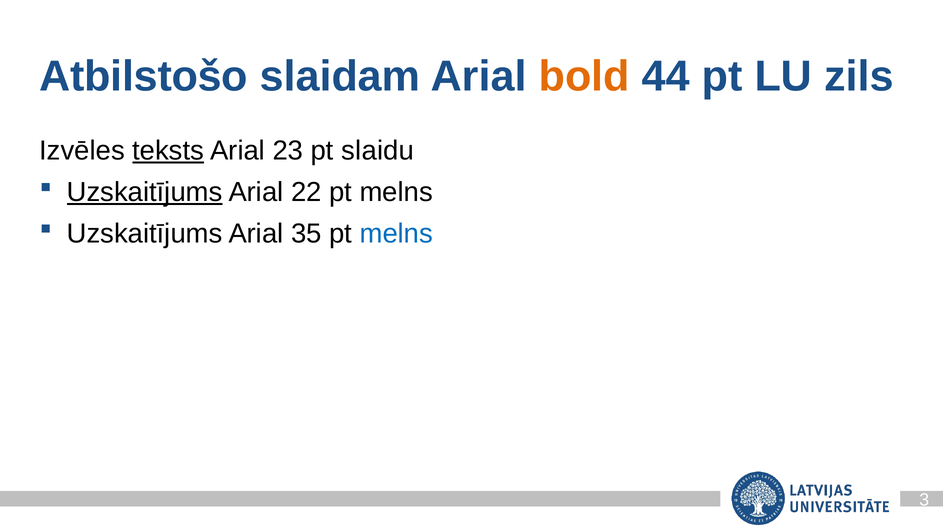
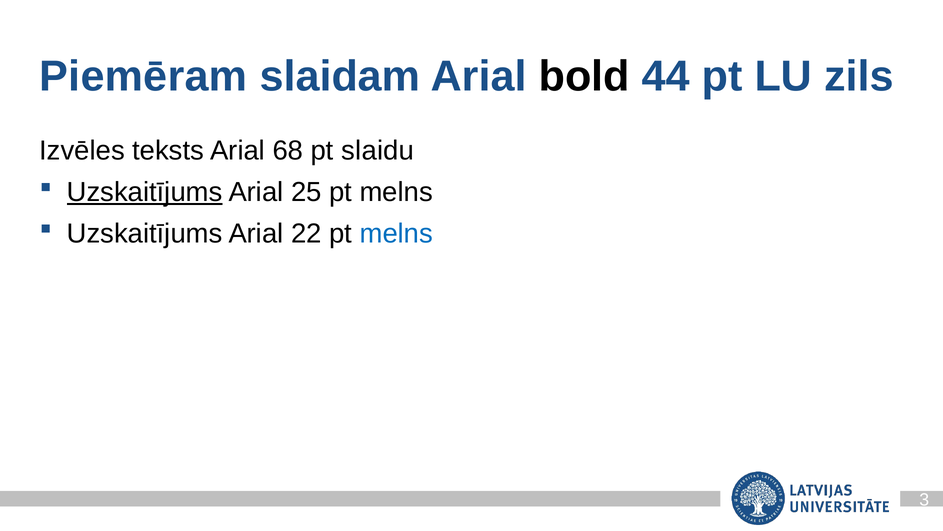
Atbilstošo: Atbilstošo -> Piemēram (143, 76)
bold colour: orange -> black (584, 76)
teksts underline: present -> none (168, 150)
23: 23 -> 68 (288, 150)
22: 22 -> 25 (306, 192)
35: 35 -> 22 (306, 234)
